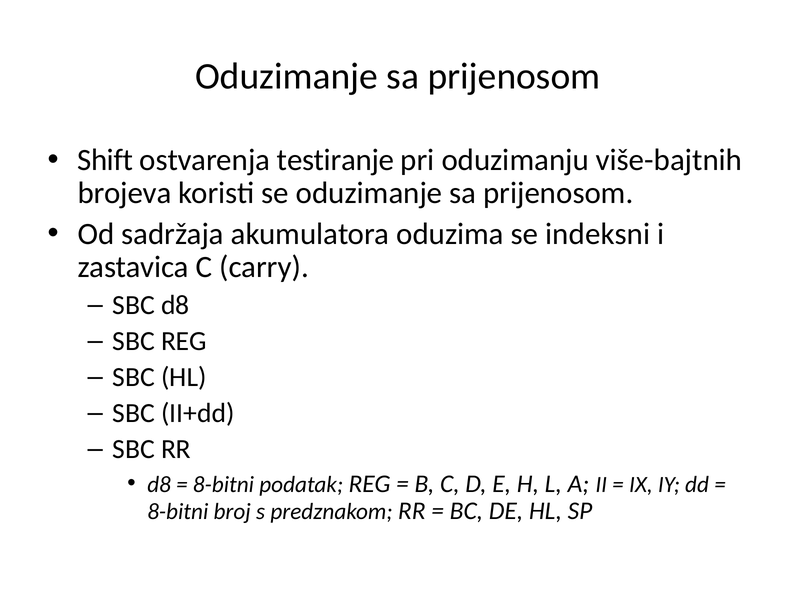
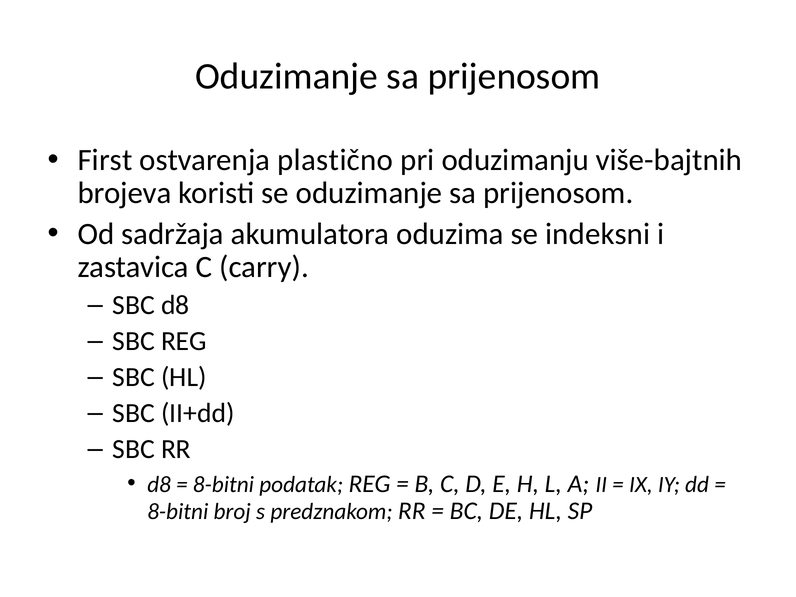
Shift: Shift -> First (105, 160)
testiranje: testiranje -> plastično (335, 160)
